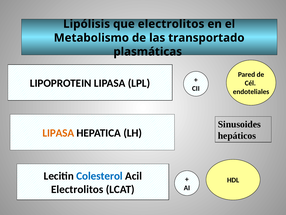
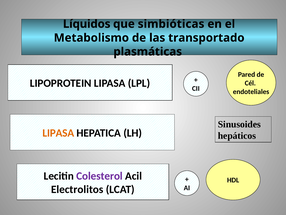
Lipólisis: Lipólisis -> Líquidos (87, 24)
que electrolitos: electrolitos -> simbióticas (171, 24)
Colesterol colour: blue -> purple (99, 176)
